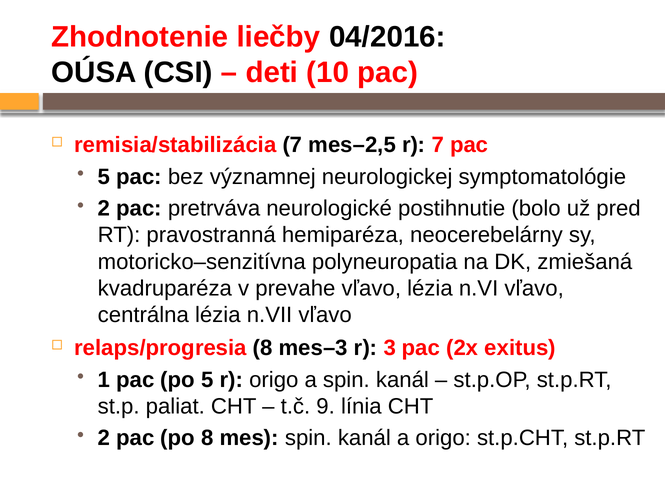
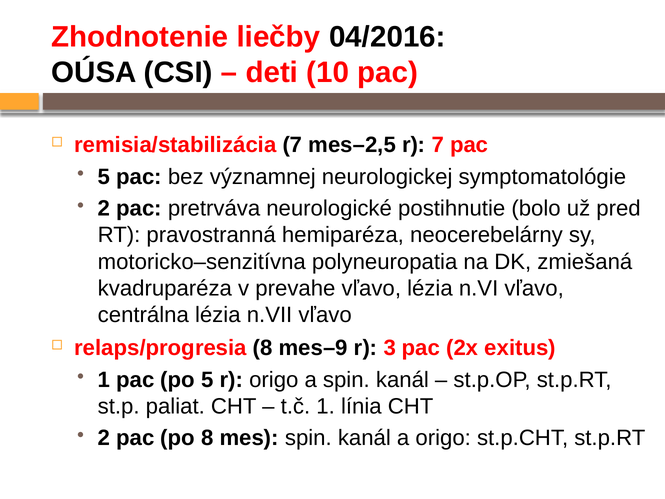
mes–3: mes–3 -> mes–9 (313, 348)
t.č 9: 9 -> 1 (326, 406)
